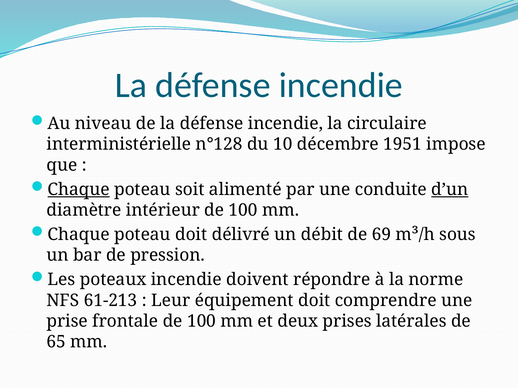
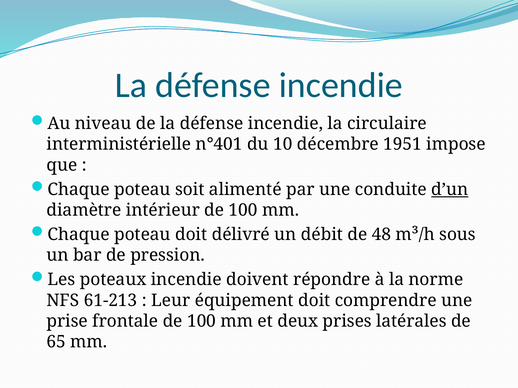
n°128: n°128 -> n°401 (219, 144)
Chaque underline: present -> none (79, 190)
69: 69 -> 48 (381, 235)
